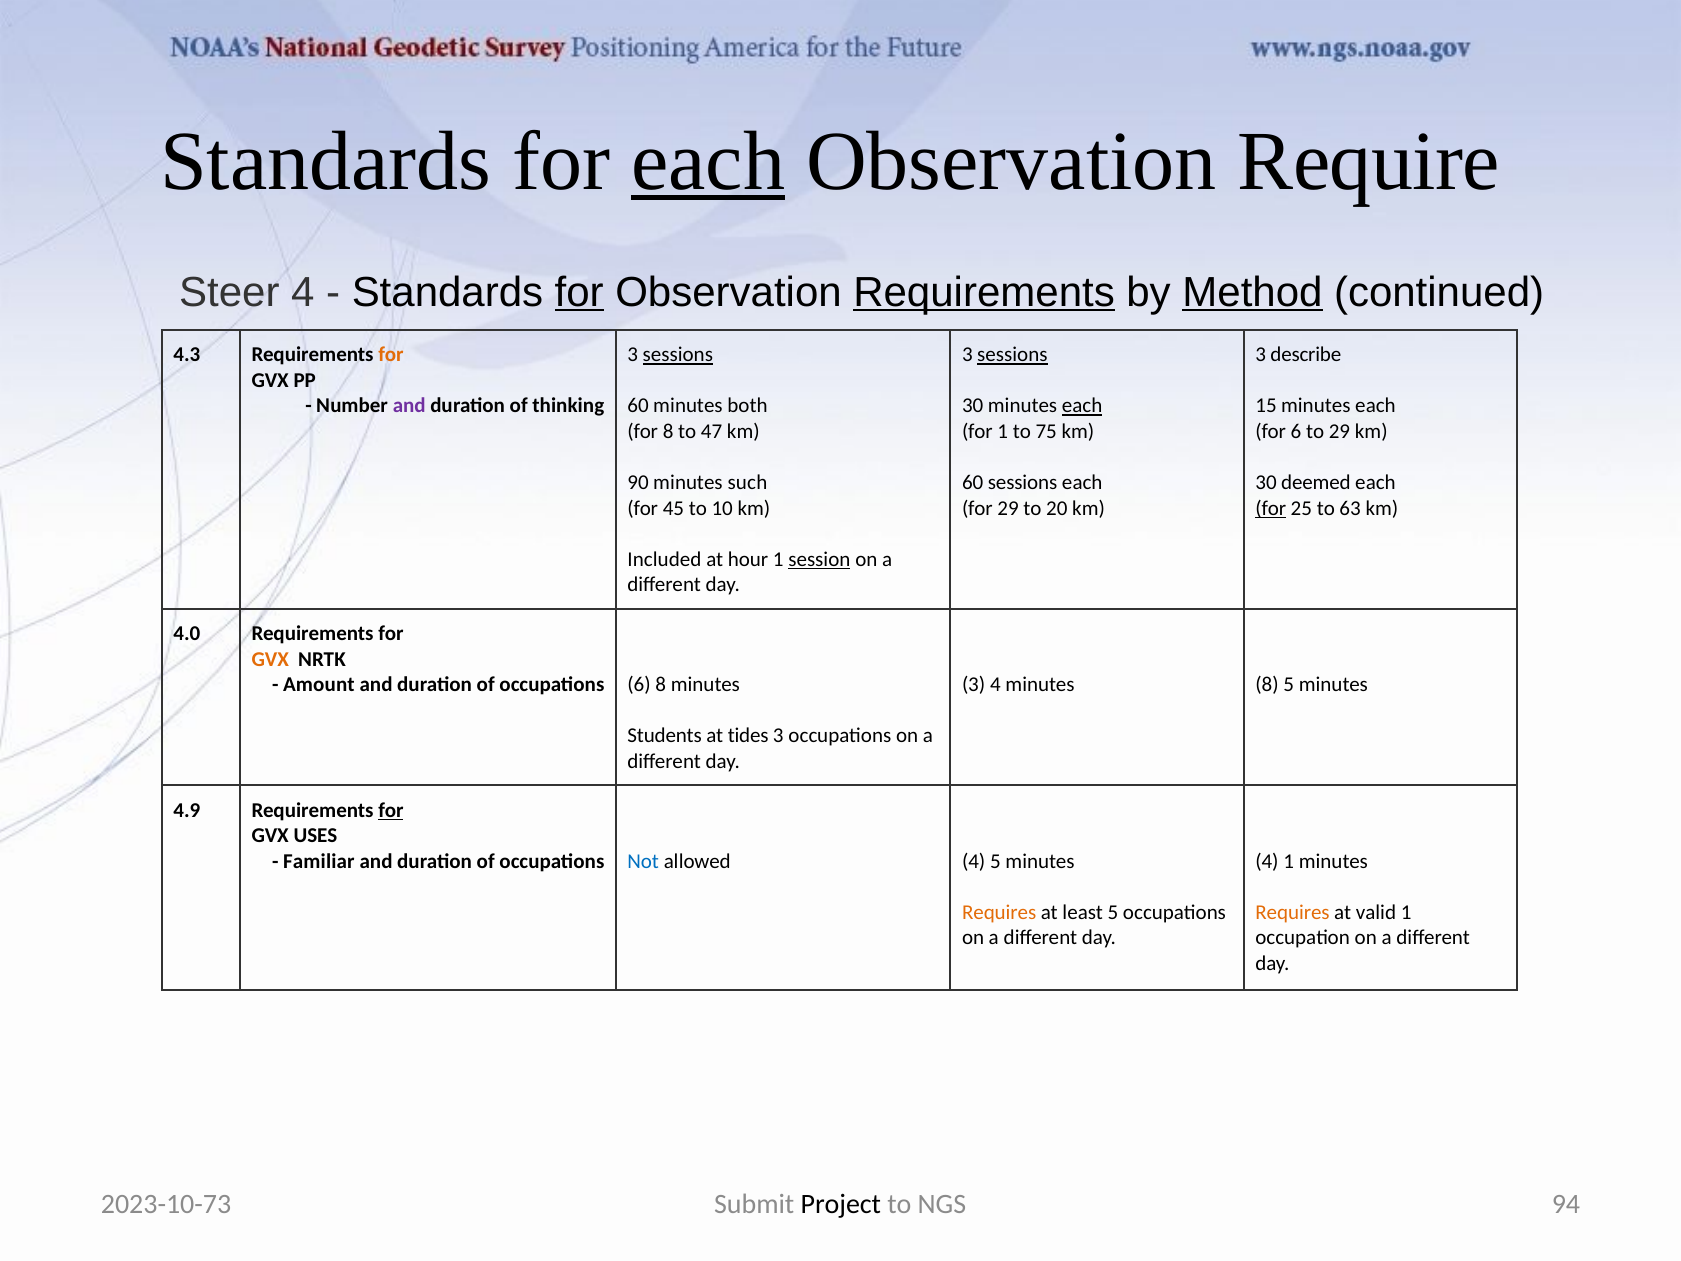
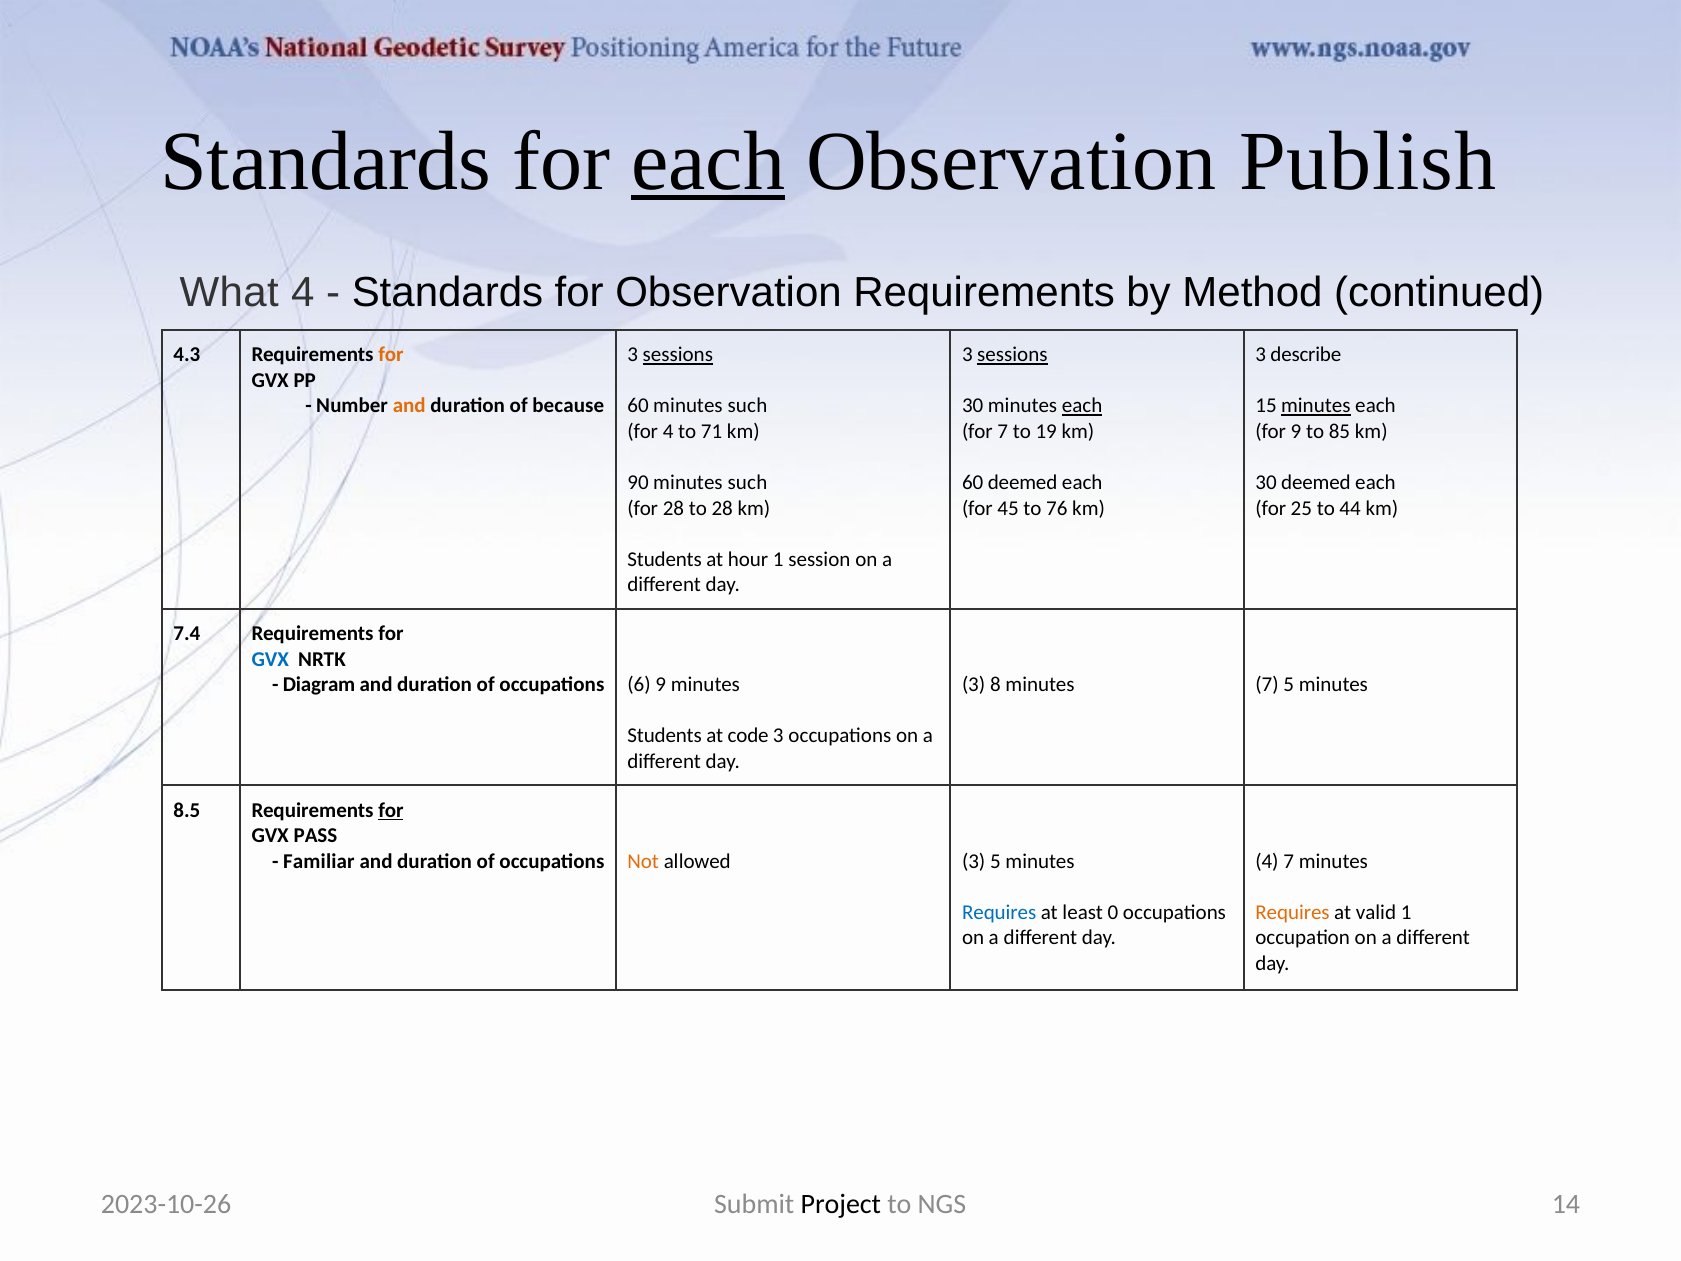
Require: Require -> Publish (1368, 161)
Steer: Steer -> What (229, 292)
for underline: present -> none (579, 292)
Requirements underline: present -> none (984, 292)
Method underline: present -> none (1253, 292)
60 minutes both: both -> such (747, 406)
minutes underline: none -> present (1316, 406)
and colour: purple -> orange (409, 406)
thinking: thinking -> because (568, 406)
for 8: 8 -> 4 (668, 431)
47: 47 -> 71 (712, 431)
for 1: 1 -> 7 (1003, 431)
75: 75 -> 19 (1046, 431)
for 6: 6 -> 9 (1296, 431)
to 29: 29 -> 85 (1339, 431)
60 sessions: sessions -> deemed (1023, 482)
for 45: 45 -> 28 (673, 508)
to 10: 10 -> 28 (722, 508)
for 29: 29 -> 45 (1008, 508)
20: 20 -> 76 (1057, 508)
for underline: present -> none (1271, 508)
63: 63 -> 44 (1350, 508)
Included: Included -> Students (665, 559)
session underline: present -> none (819, 559)
4.0: 4.0 -> 7.4 (187, 633)
GVX colour: orange -> blue (270, 659)
3 4: 4 -> 8 (995, 684)
minutes 8: 8 -> 7 (1267, 684)
Amount: Amount -> Diagram (319, 685)
6 8: 8 -> 9 (661, 684)
tides: tides -> code (748, 735)
4.9: 4.9 -> 8.5 (187, 810)
USES: USES -> PASS (315, 835)
4 1: 1 -> 7 (1289, 861)
Not colour: blue -> orange (643, 861)
allowed 4: 4 -> 3 (974, 861)
Requires colour: orange -> blue (999, 912)
least 5: 5 -> 0 (1113, 912)
2023-10-73: 2023-10-73 -> 2023-10-26 (166, 1204)
94: 94 -> 14 (1566, 1204)
